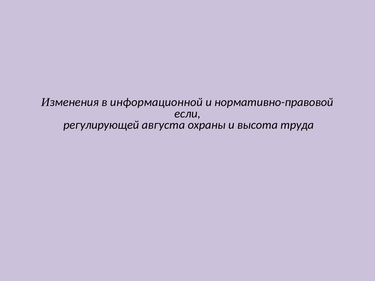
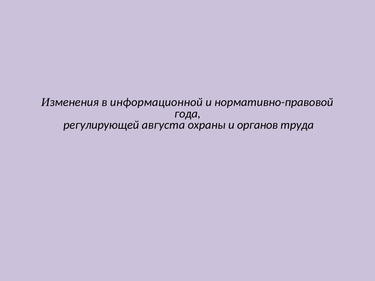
если: если -> года (187, 114)
высота: высота -> органов (258, 125)
